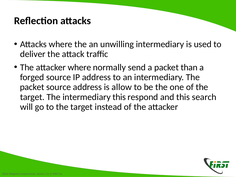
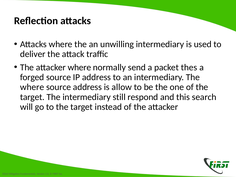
than: than -> thes (189, 67)
packet: packet -> where (32, 87)
intermediary this: this -> still (119, 97)
